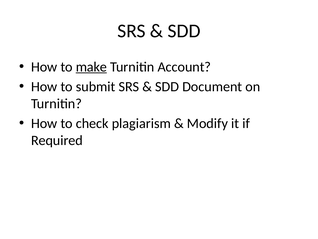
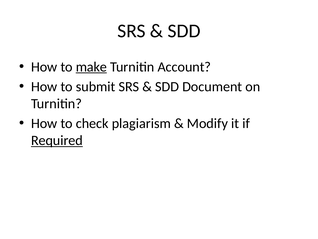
Required underline: none -> present (57, 140)
